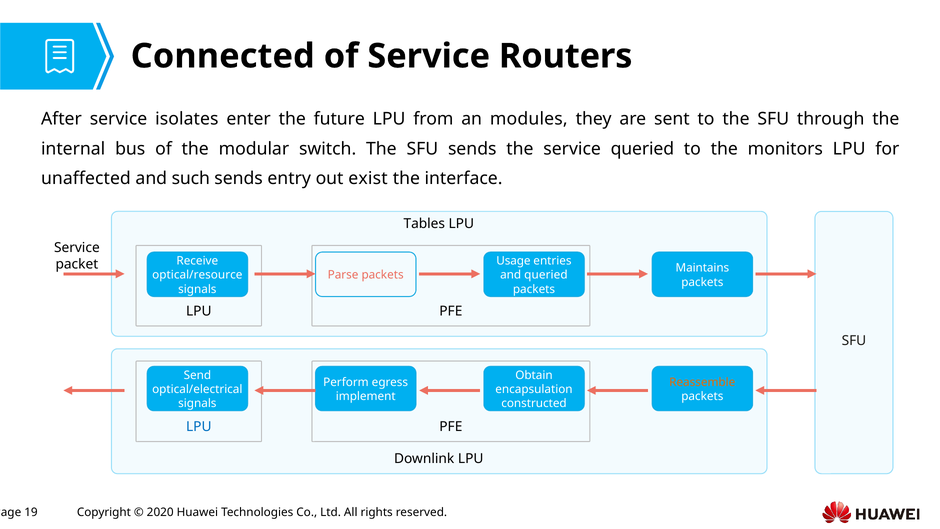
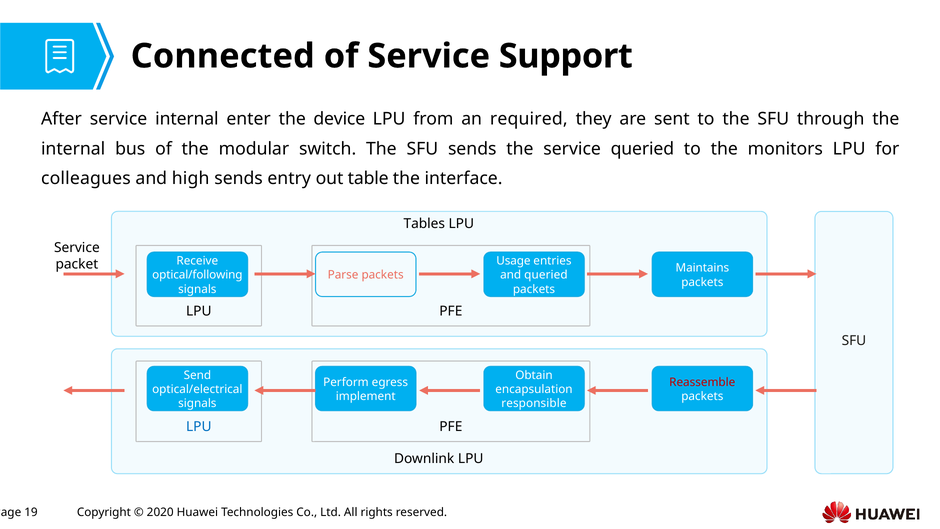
Routers: Routers -> Support (566, 56)
service isolates: isolates -> internal (187, 119)
future: future -> device (339, 119)
modules: modules -> required (529, 119)
unaffected: unaffected -> colleagues (86, 178)
such: such -> high (191, 178)
exist: exist -> table (368, 178)
optical/resource: optical/resource -> optical/following (197, 275)
Reassemble colour: orange -> red (702, 382)
constructed: constructed -> responsible (534, 403)
